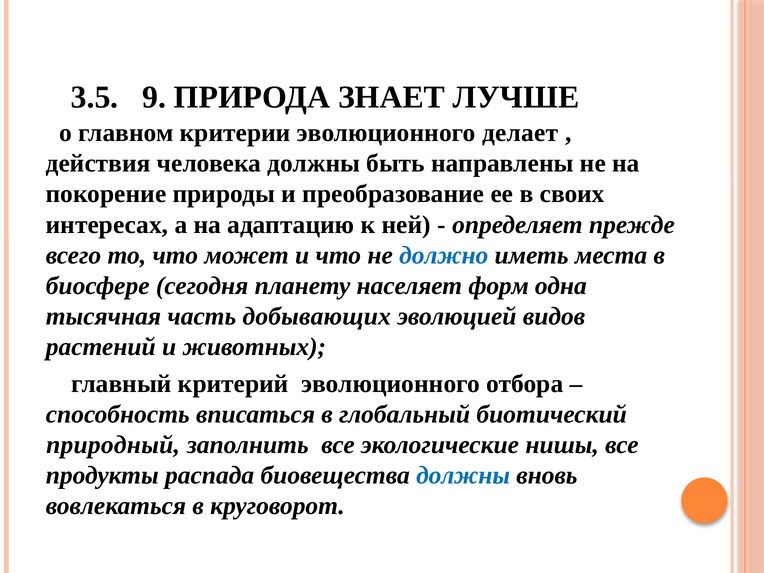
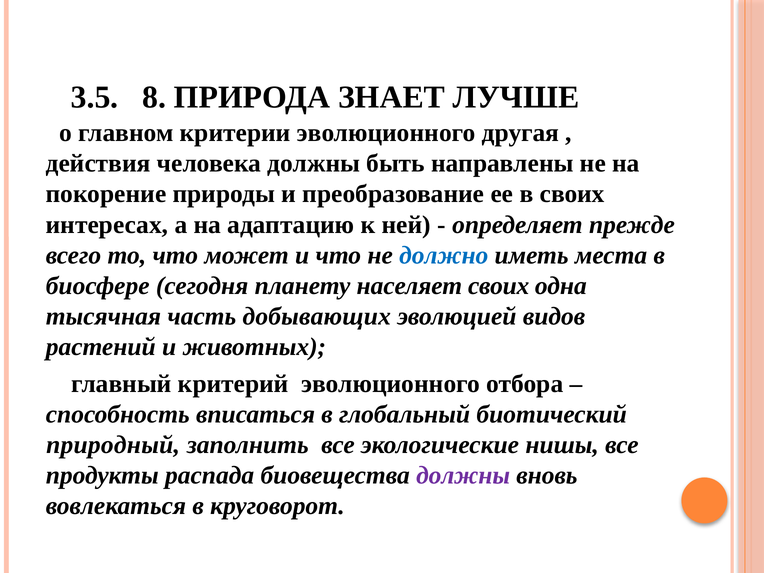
9: 9 -> 8 (154, 97)
делает: делает -> другая (520, 133)
населяет форм: форм -> своих (499, 286)
должны colour: blue -> purple (463, 475)
